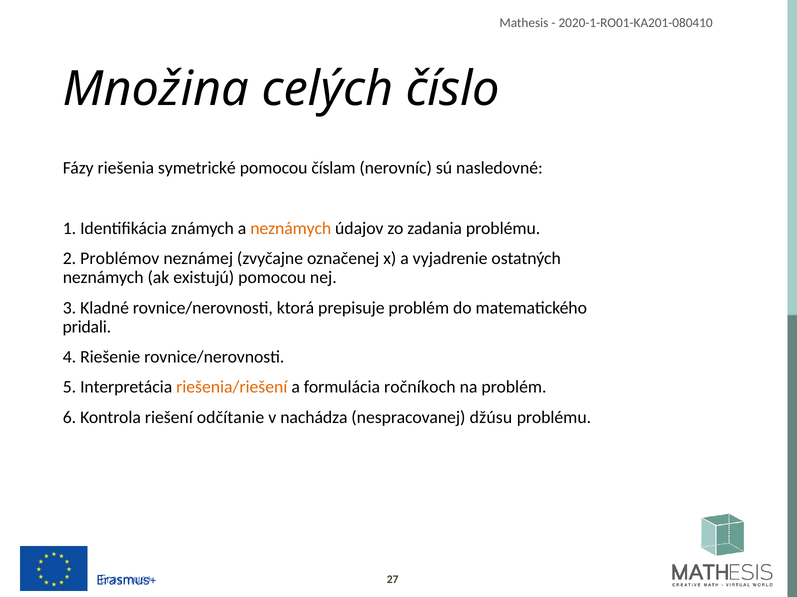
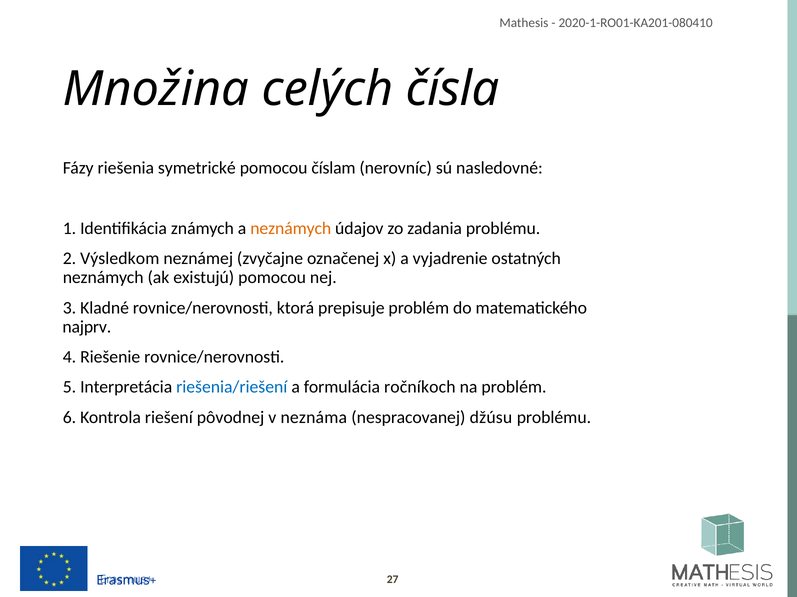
číslo: číslo -> čísla (453, 89)
Problémov: Problémov -> Výsledkom (120, 259)
pridali: pridali -> najprv (87, 327)
riešenia/riešení colour: orange -> blue (232, 388)
odčítanie: odčítanie -> pôvodnej (231, 418)
nachádza: nachádza -> neznáma (314, 418)
